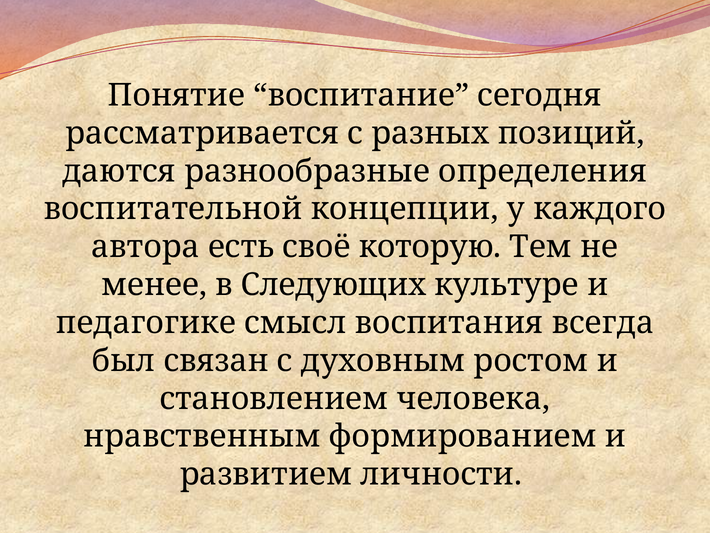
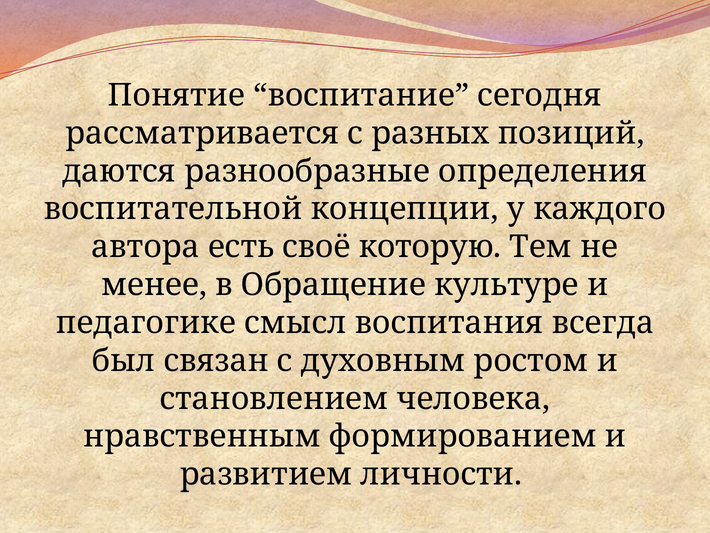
Следующих: Следующих -> Обращение (333, 285)
